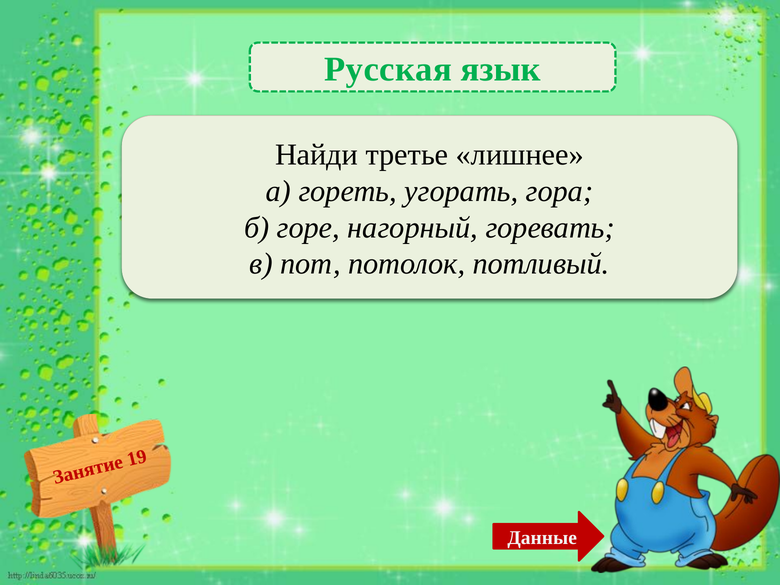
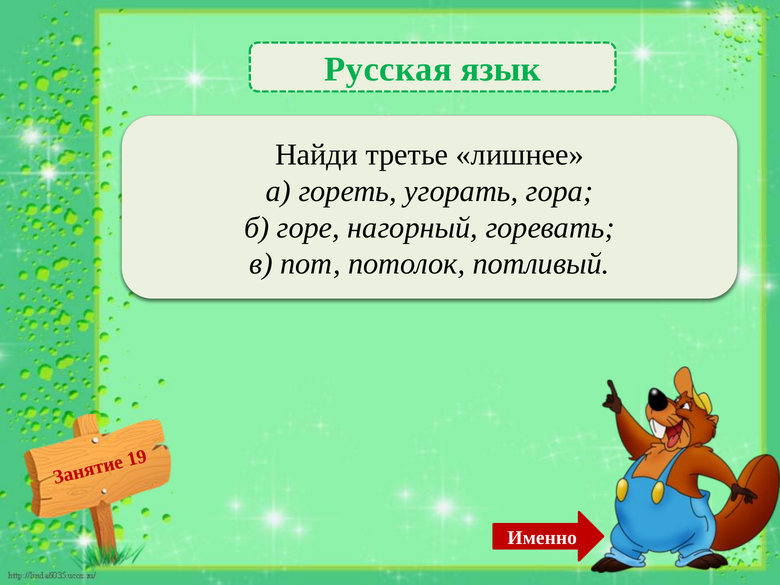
Данные: Данные -> Именно (542, 538)
